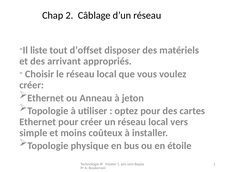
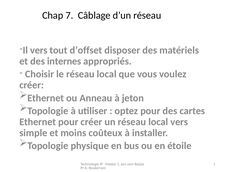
2: 2 -> 7 (69, 15)
Il liste: liste -> vers (39, 50)
arrivant: arrivant -> internes (64, 61)
